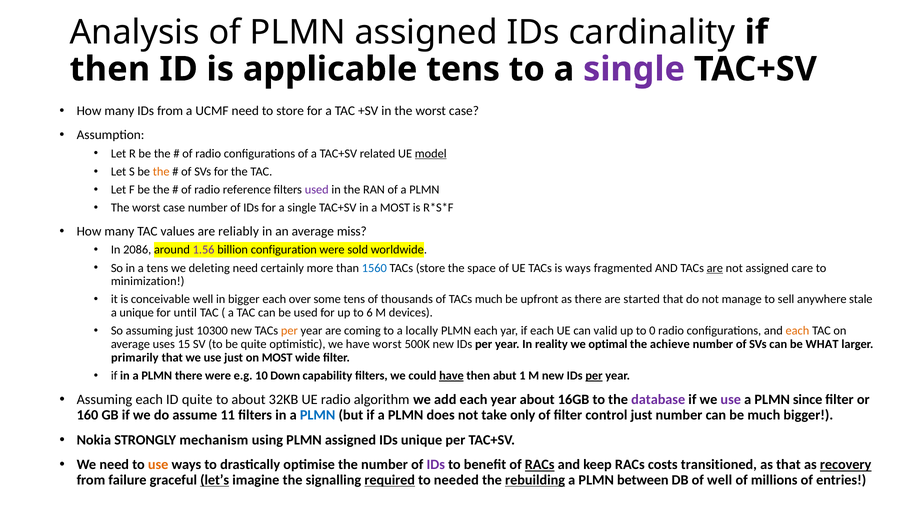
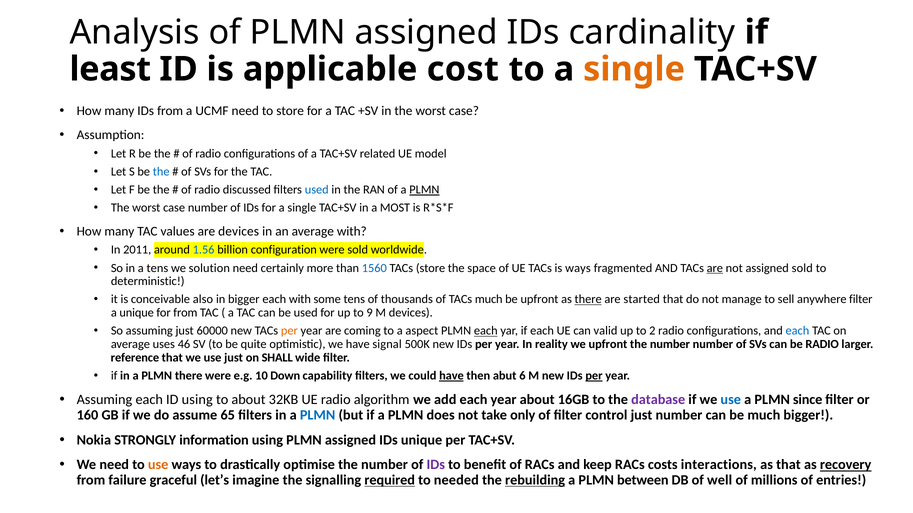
then: then -> least (110, 69)
applicable tens: tens -> cost (463, 69)
single colour: purple -> orange (634, 69)
model underline: present -> none (431, 154)
the colour: orange -> blue (161, 172)
reference: reference -> discussed (247, 190)
used colour: purple -> blue (317, 190)
PLMN underline: none -> present (424, 190)
are reliably: reliably -> devices (239, 231)
average miss: miss -> with (352, 231)
2086: 2086 -> 2011 (137, 250)
1.56 colour: purple -> blue (204, 250)
deleting: deleting -> solution (209, 268)
assigned care: care -> sold (802, 268)
minimization: minimization -> deterministic (148, 282)
conceivable well: well -> also (203, 300)
each over: over -> with (300, 300)
there underline: none -> present (588, 300)
anywhere stale: stale -> filter (861, 300)
for until: until -> from (185, 313)
6: 6 -> 9 (370, 313)
10300: 10300 -> 60000 (212, 331)
locally: locally -> aspect (422, 331)
each underline: none -> present (486, 331)
0: 0 -> 2 (652, 331)
each colour: orange -> blue (797, 331)
15: 15 -> 46 (184, 345)
have worst: worst -> signal (387, 345)
we optimal: optimal -> upfront (608, 345)
achieve: achieve -> number (670, 345)
be WHAT: WHAT -> RADIO (822, 345)
primarily: primarily -> reference (135, 358)
on MOST: MOST -> SHALL (277, 358)
1: 1 -> 6 (522, 376)
ID quite: quite -> using (197, 400)
use colour: purple -> blue (731, 400)
11: 11 -> 65 (228, 415)
mechanism: mechanism -> information (214, 440)
RACs underline: present -> none (540, 465)
transitioned: transitioned -> interactions (719, 465)
let’s underline: present -> none (215, 481)
